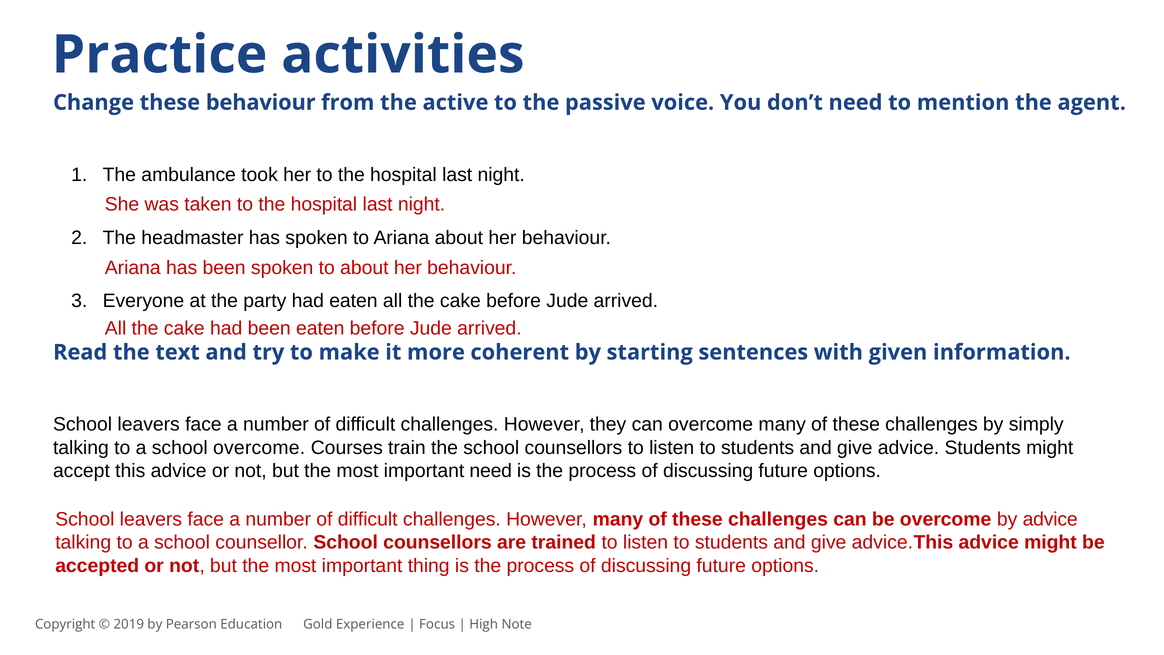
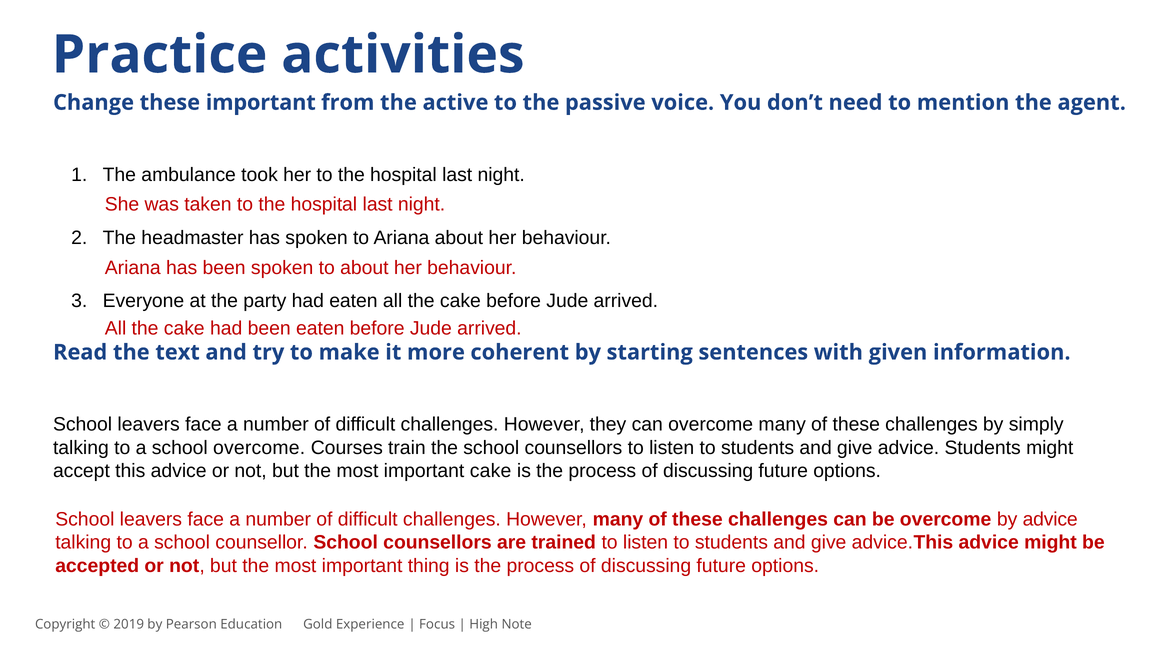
these behaviour: behaviour -> important (261, 103)
important need: need -> cake (491, 471)
